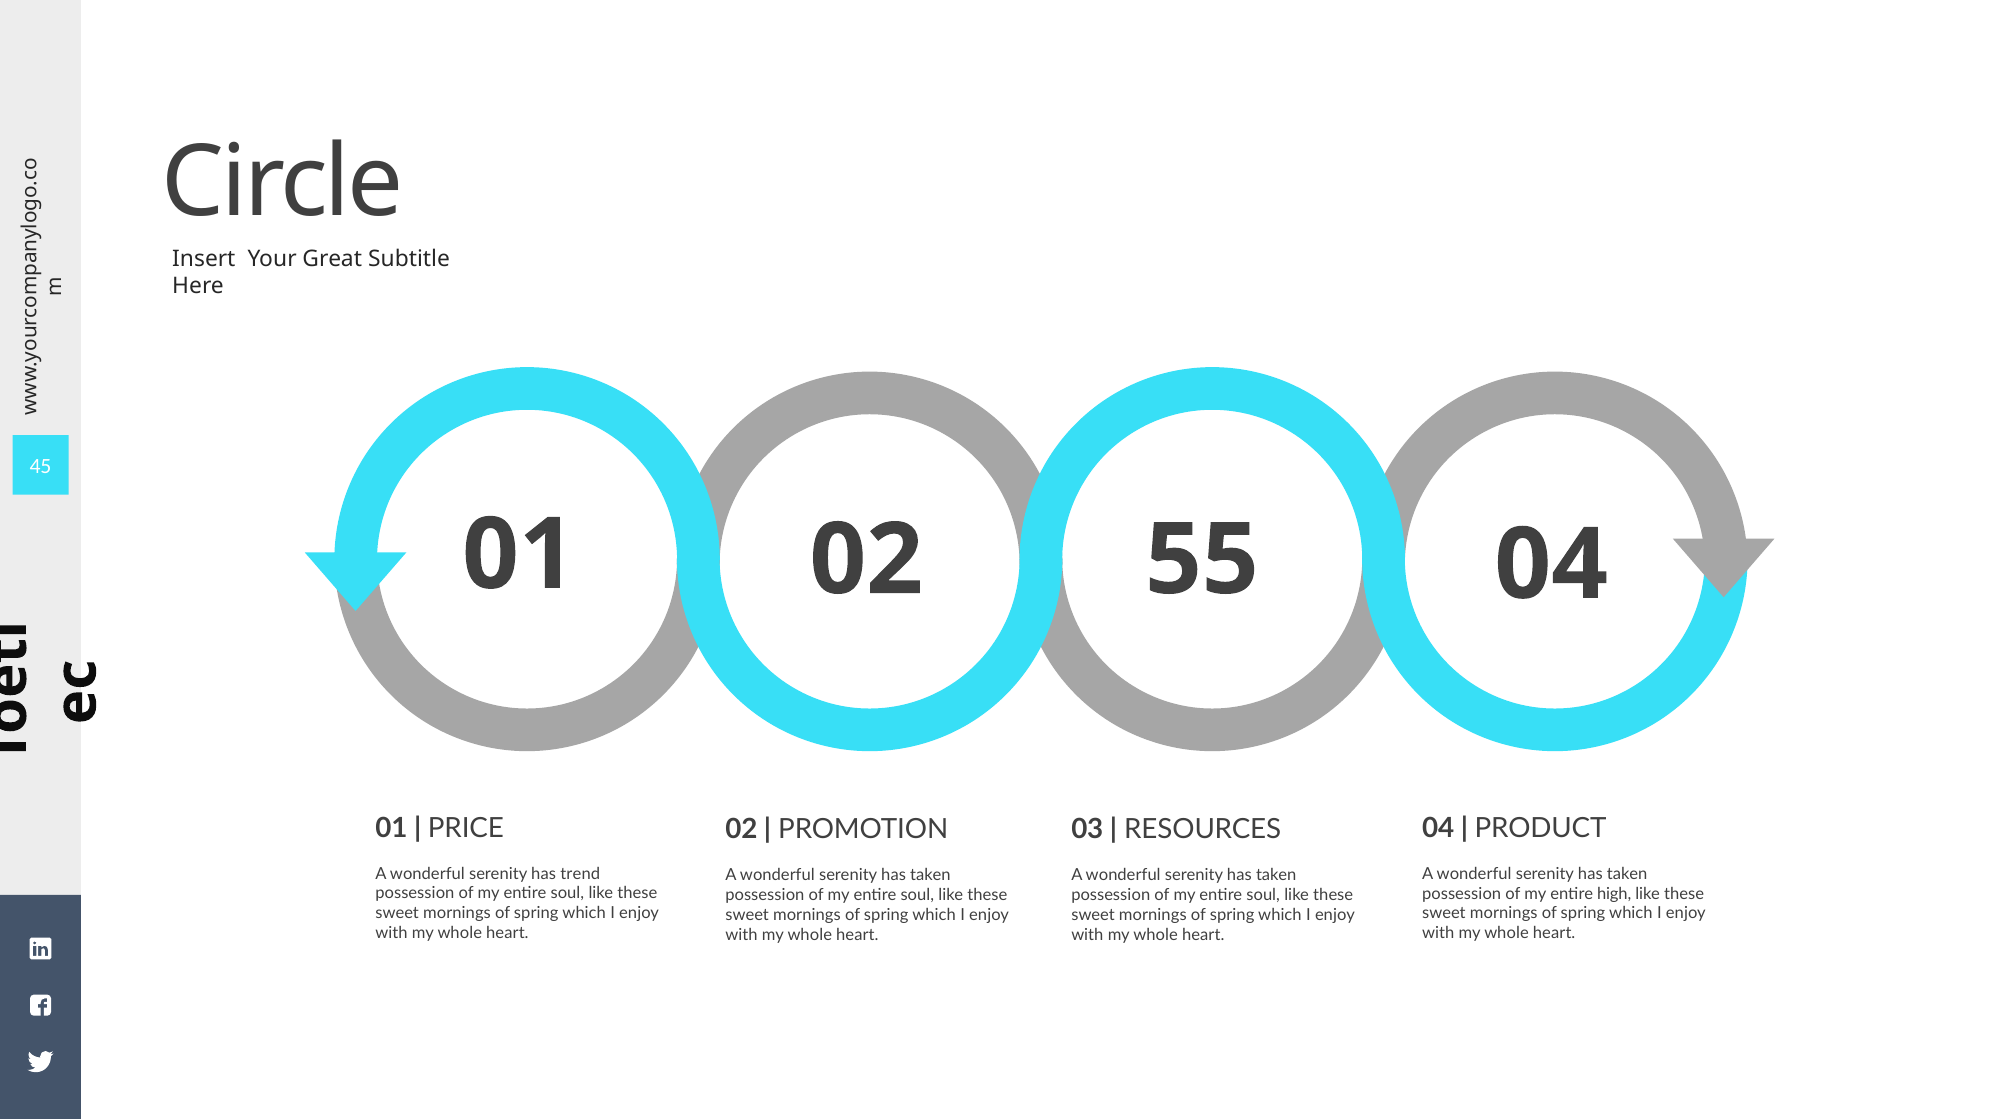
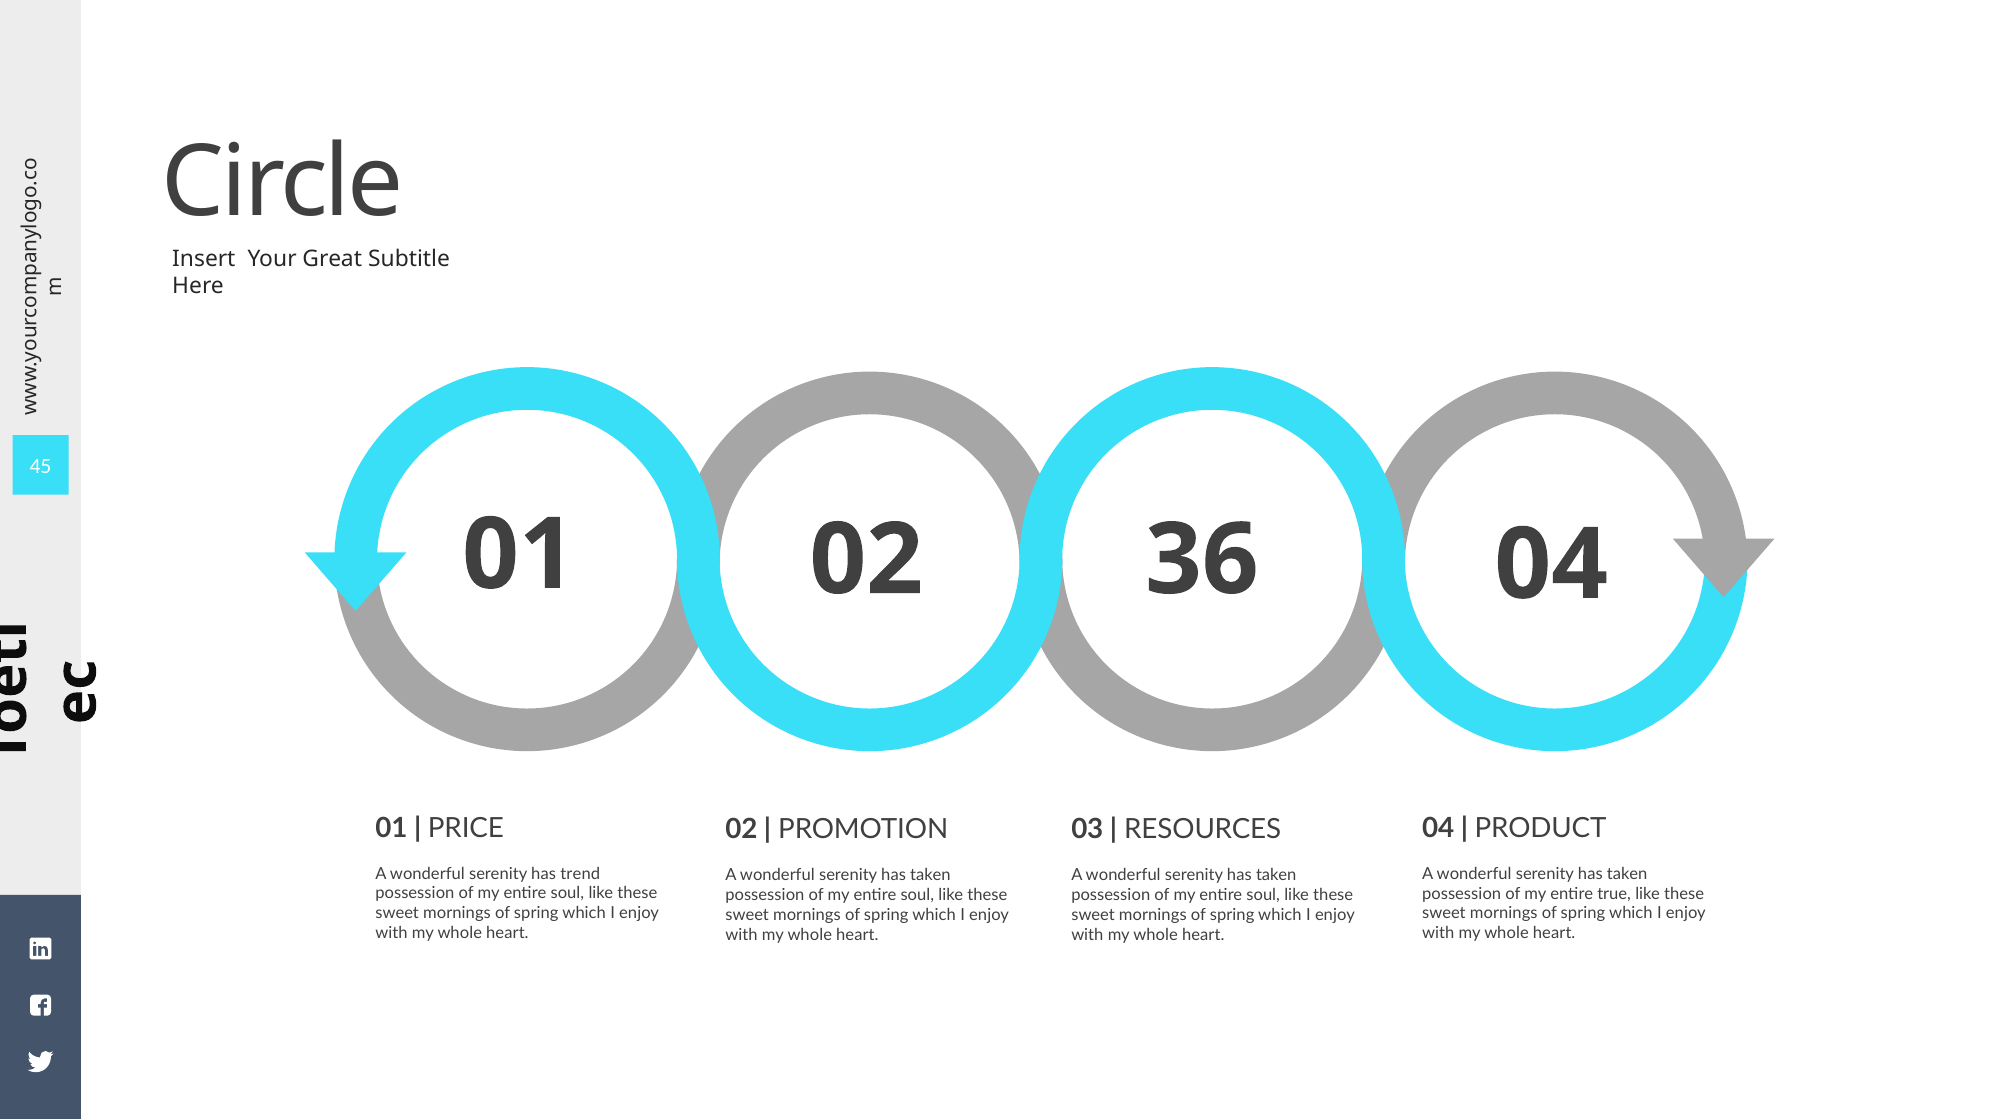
55: 55 -> 36 (1202, 560)
high: high -> true (1614, 894)
